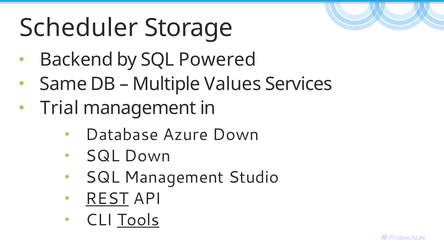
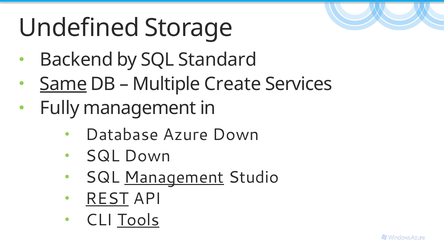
Scheduler: Scheduler -> Undefined (79, 28)
Powered: Powered -> Standard (217, 60)
Same underline: none -> present (63, 84)
Values: Values -> Create (233, 84)
Trial: Trial -> Fully (60, 108)
Management underline: none -> present (174, 177)
